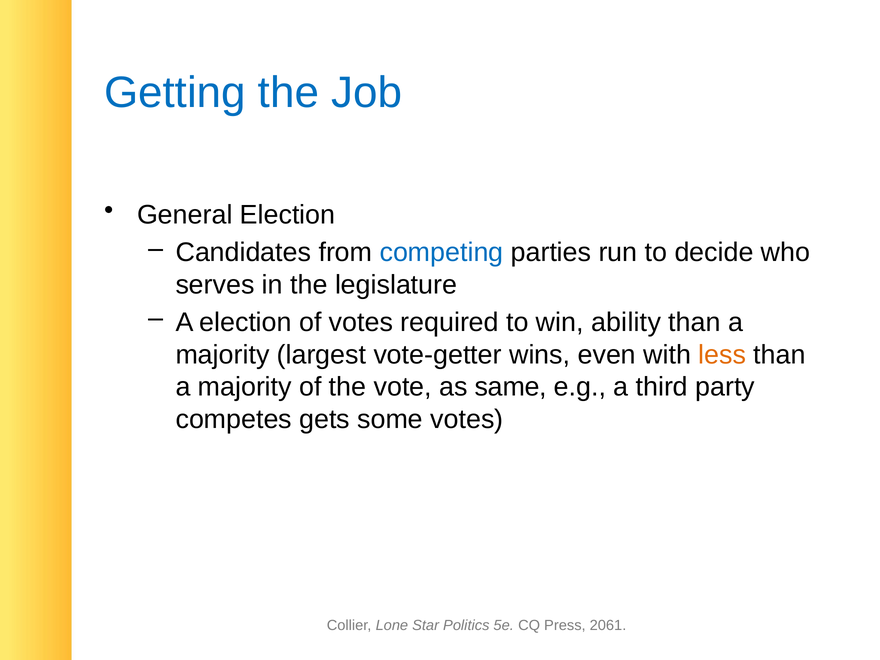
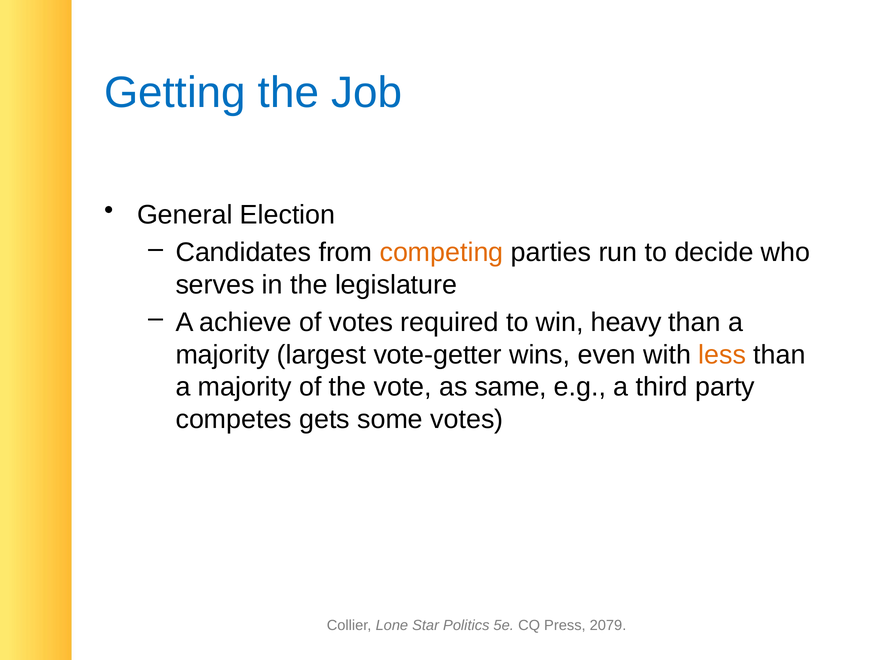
competing colour: blue -> orange (442, 253)
A election: election -> achieve (246, 322)
ability: ability -> heavy (626, 322)
2061: 2061 -> 2079 (608, 625)
